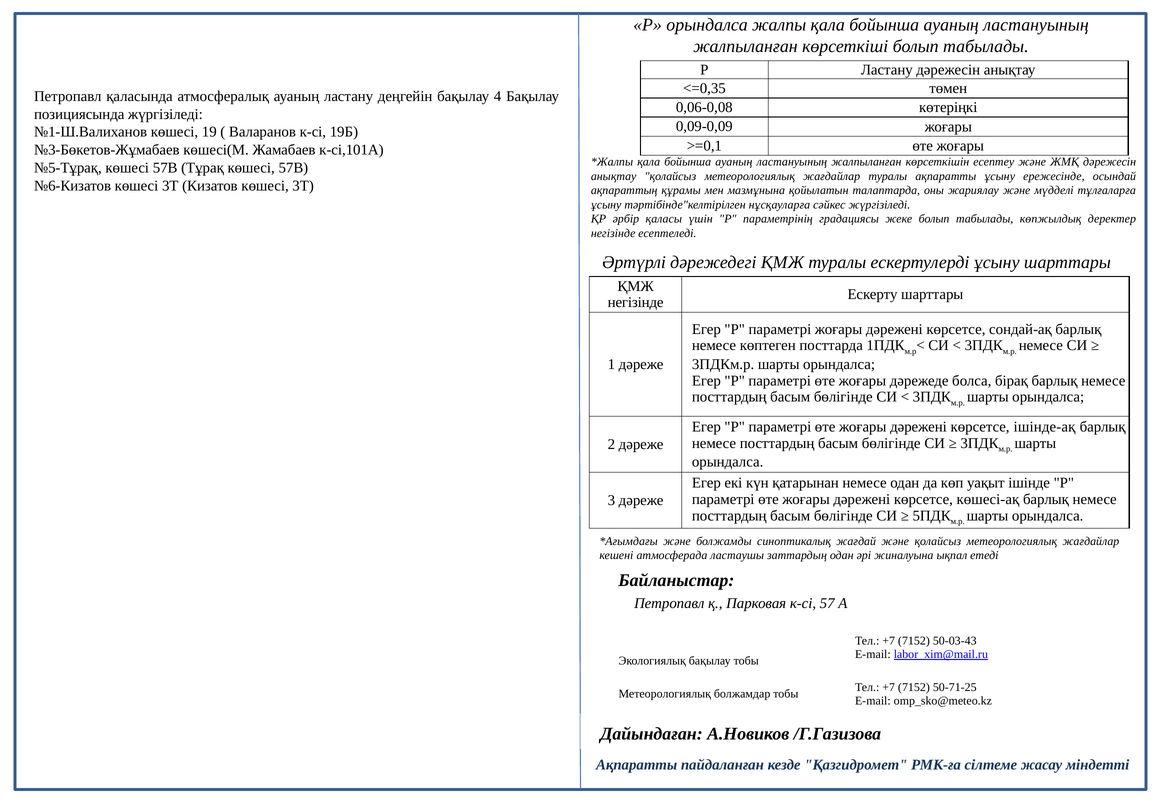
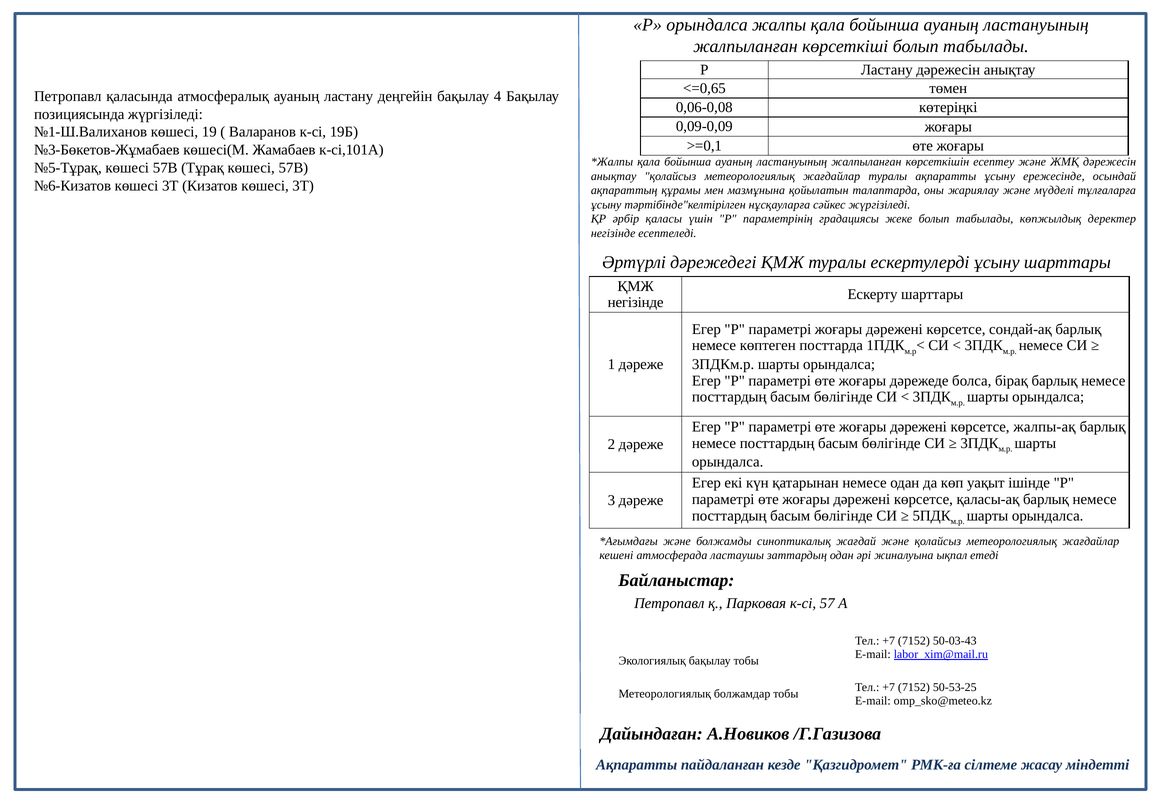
<=0,35: <=0,35 -> <=0,65 (704, 88)
ішінде-ақ: ішінде-ақ -> жалпы-ақ (1045, 427)
көшесі-ақ: көшесі-ақ -> қаласы-ақ (988, 500)
50-71-25: 50-71-25 -> 50-53-25 (955, 688)
